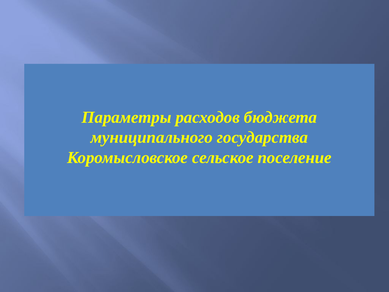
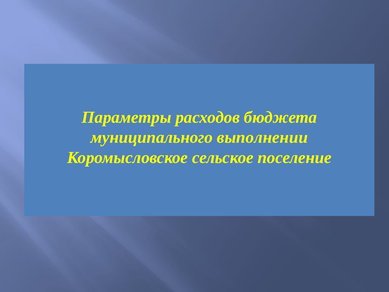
государства: государства -> выполнении (262, 137)
